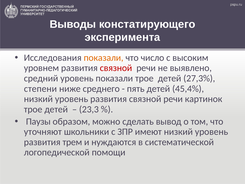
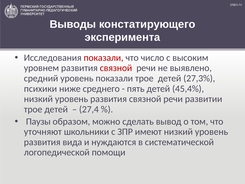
показали colour: orange -> red (104, 58)
степени: степени -> психики (40, 89)
картинок: картинок -> развитии (204, 99)
23,3: 23,3 -> 27,4 (89, 109)
трем: трем -> вида (72, 142)
